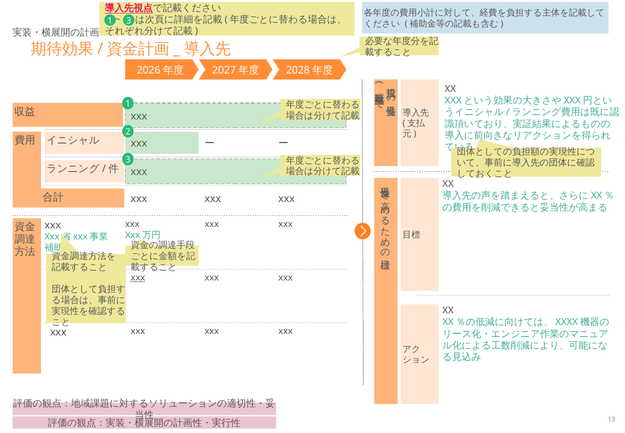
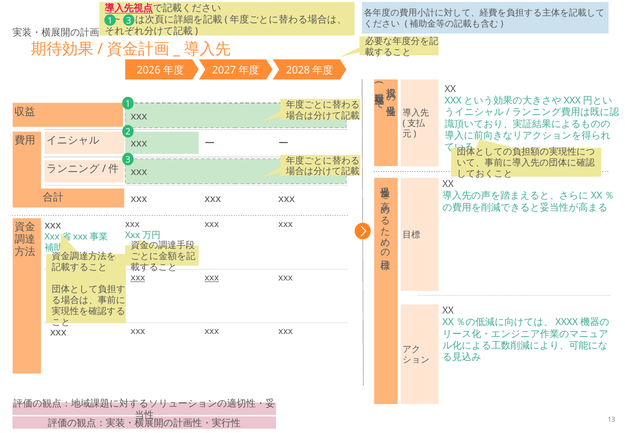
xxx underline: none -> present (212, 278)
